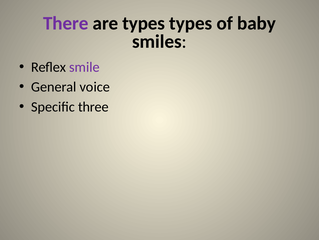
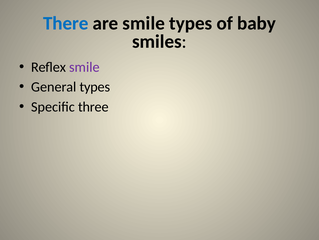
There colour: purple -> blue (66, 23)
are types: types -> smile (144, 23)
General voice: voice -> types (95, 87)
